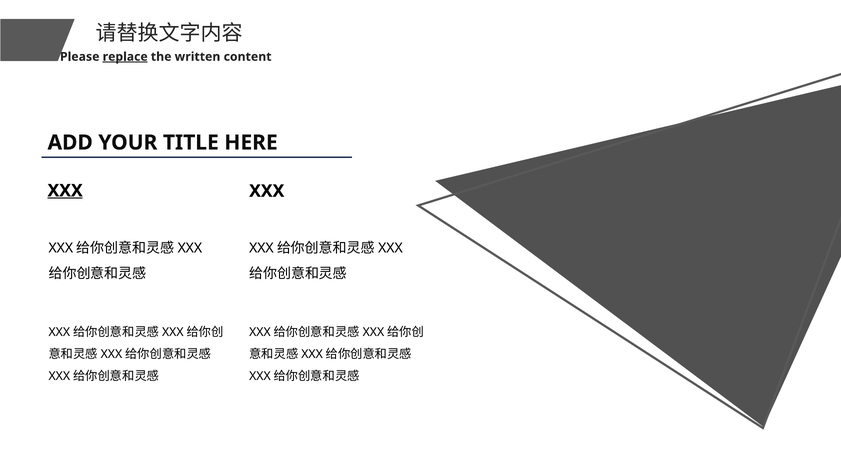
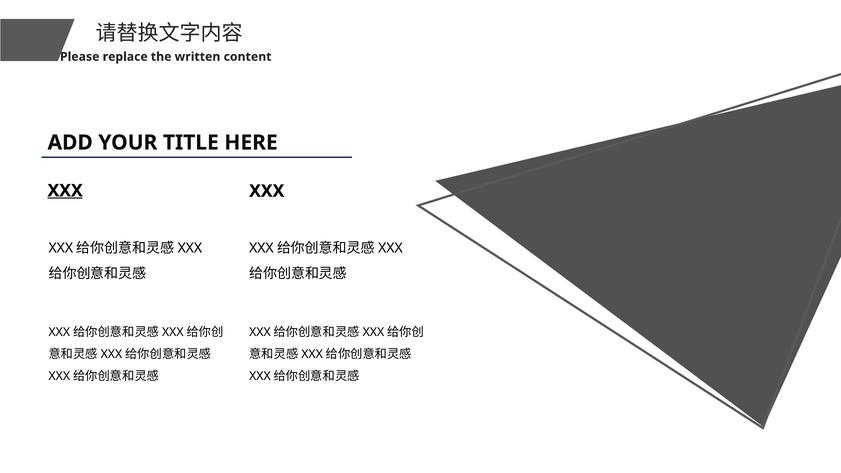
replace underline: present -> none (125, 57)
